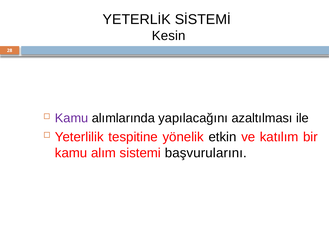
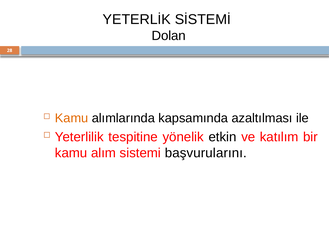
Kesin: Kesin -> Dolan (169, 36)
Kamu colour: purple -> orange (72, 118)
yapılacağını: yapılacağını -> kapsamında (193, 118)
